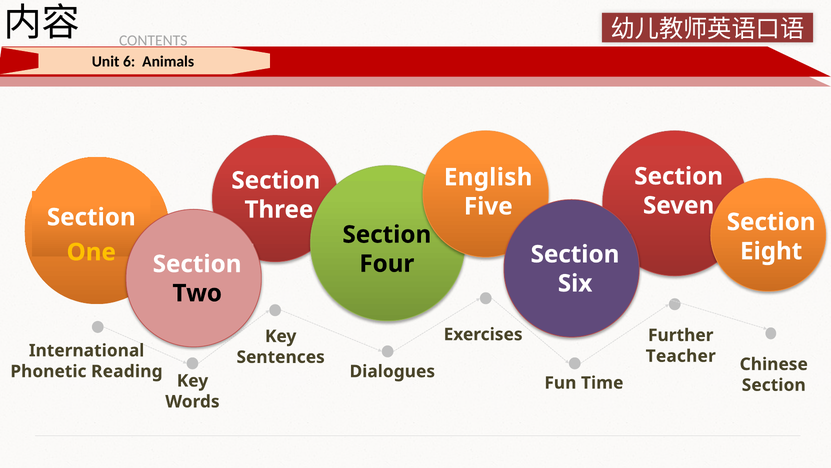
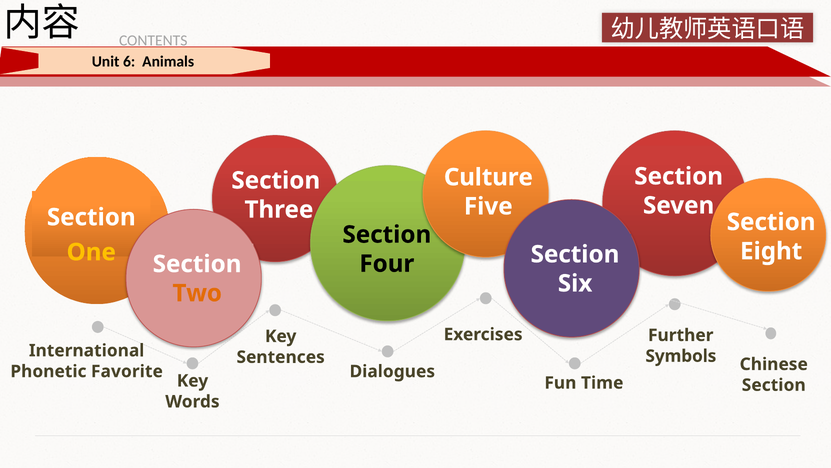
English: English -> Culture (488, 177)
Two colour: black -> orange (197, 293)
Teacher: Teacher -> Symbols (681, 356)
Reading: Reading -> Favorite (127, 371)
